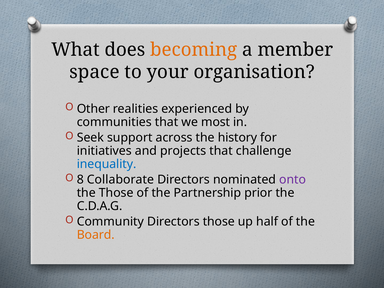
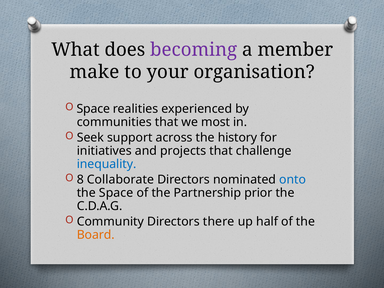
becoming colour: orange -> purple (194, 50)
space: space -> make (94, 72)
Other: Other -> Space (93, 109)
onto colour: purple -> blue (293, 180)
the Those: Those -> Space (116, 193)
Directors those: those -> there (219, 222)
